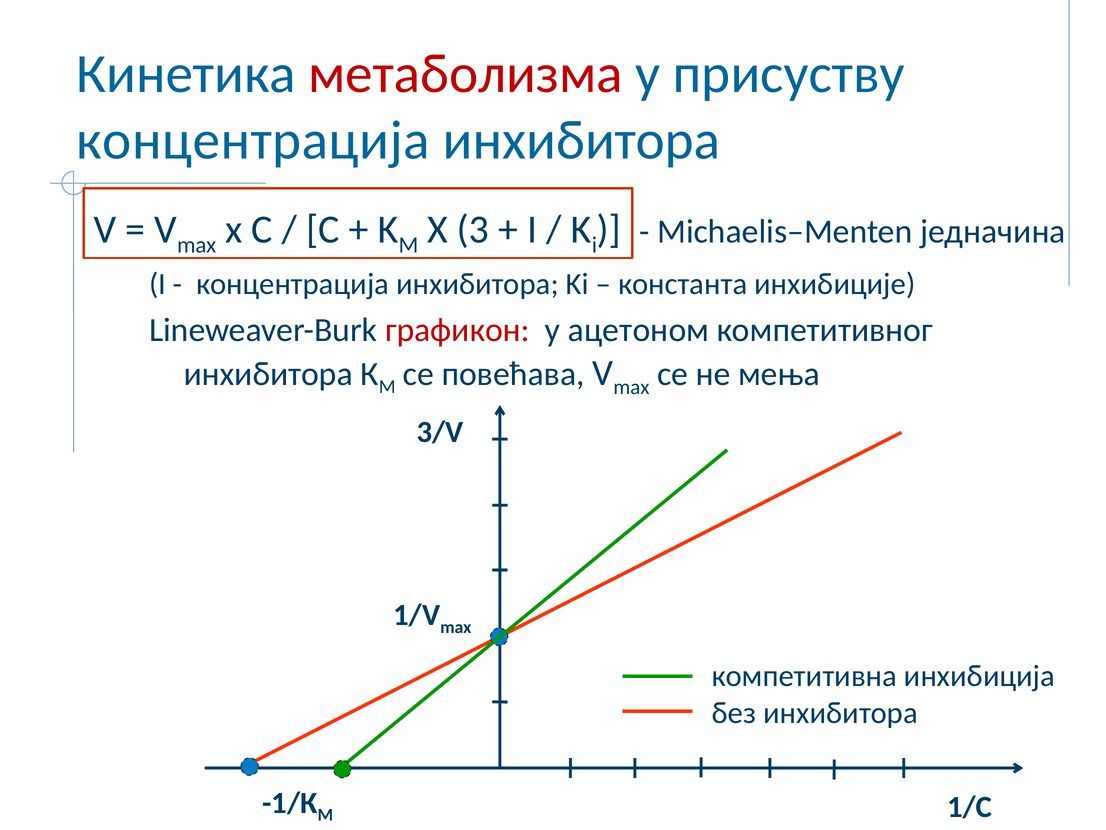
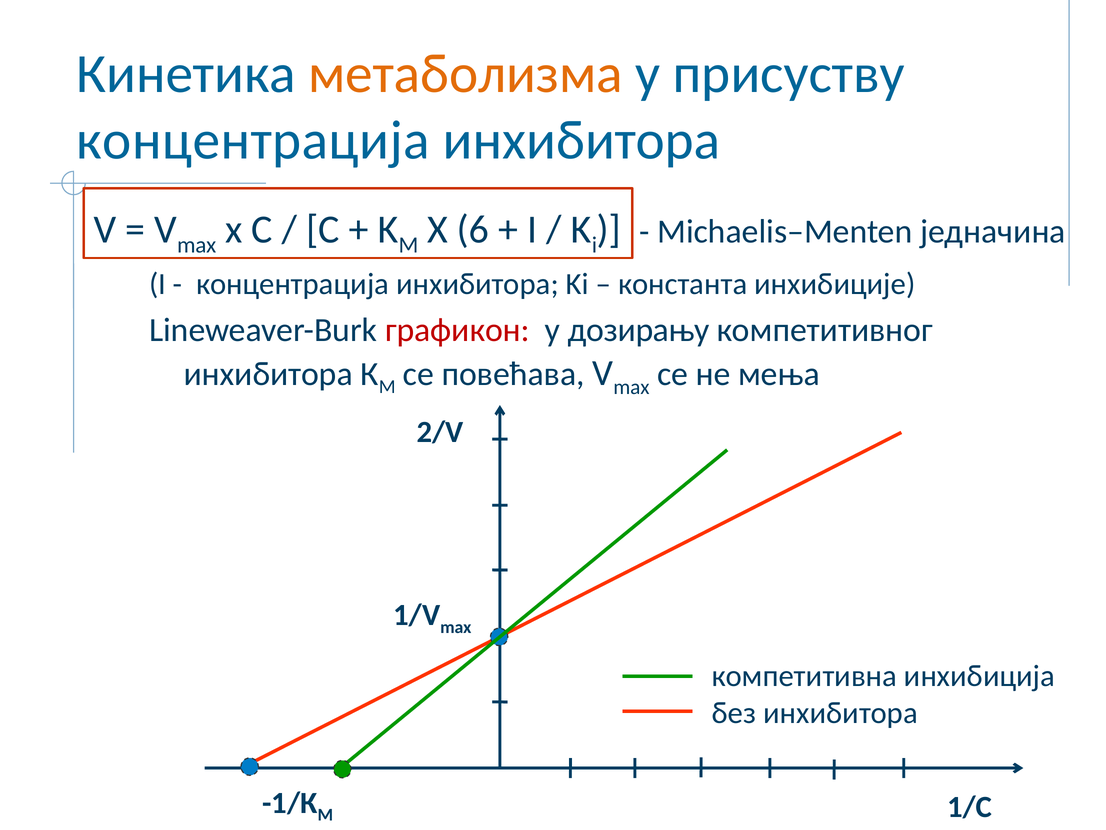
метаболизма colour: red -> orange (466, 74)
3: 3 -> 6 (473, 229)
ацетоном: ацетоном -> дозирању (639, 330)
3/V: 3/V -> 2/V (440, 432)
